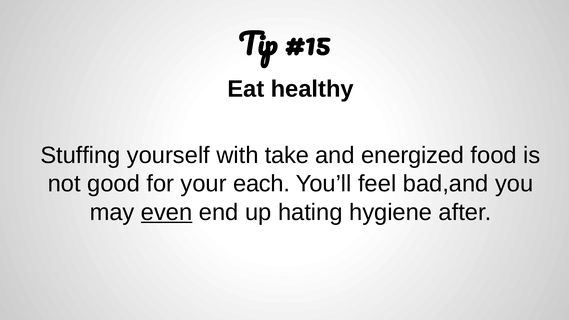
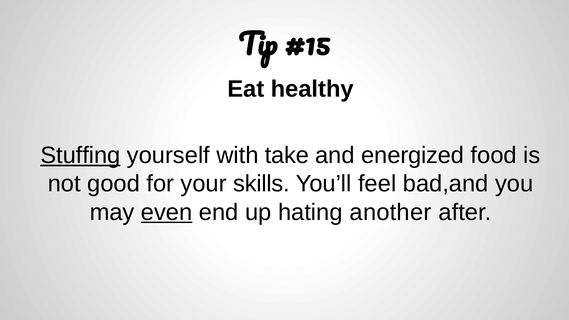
Stuffing underline: none -> present (80, 155)
each: each -> skills (262, 184)
hygiene: hygiene -> another (391, 212)
